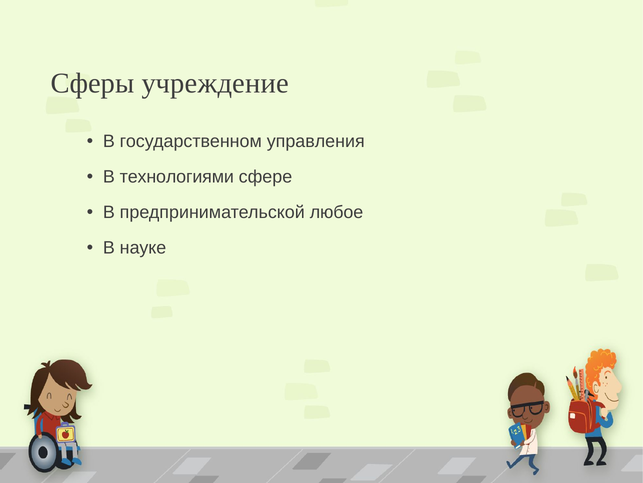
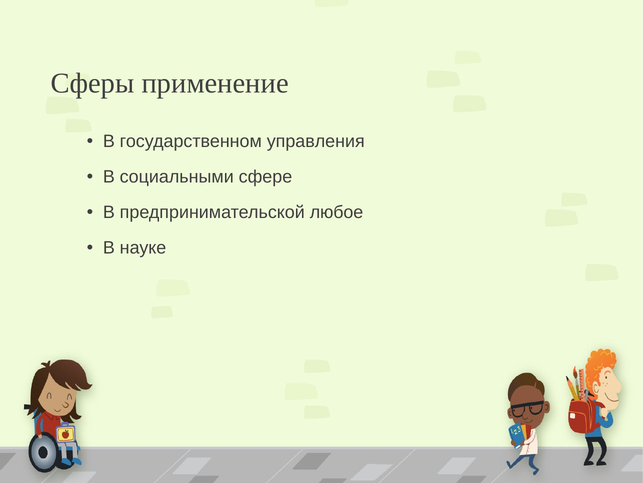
учреждение: учреждение -> применение (215, 83)
технологиями: технологиями -> социальными (177, 177)
